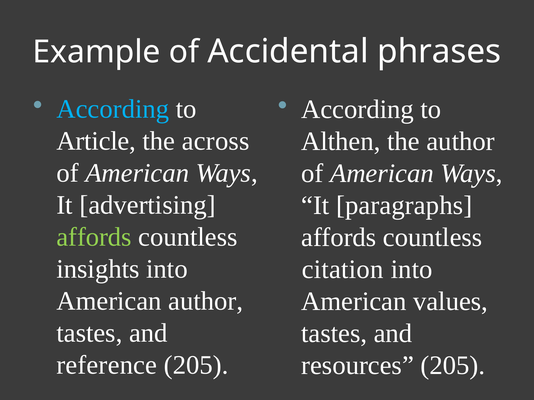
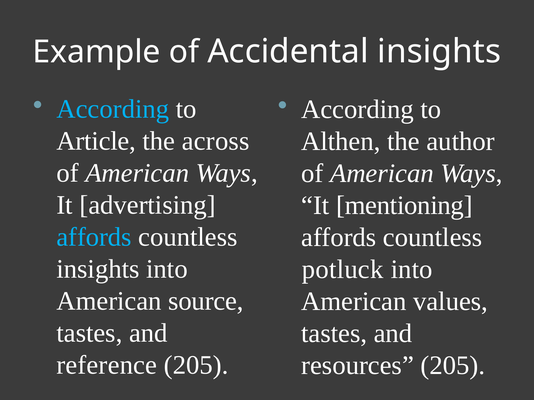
Accidental phrases: phrases -> insights (439, 52)
paragraphs: paragraphs -> mentioning (404, 206)
affords colour: light green -> light blue (94, 237)
citation: citation -> potluck (343, 270)
American author: author -> source (206, 301)
